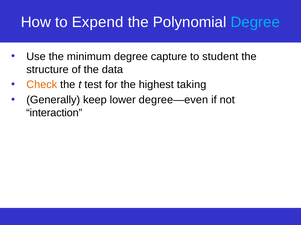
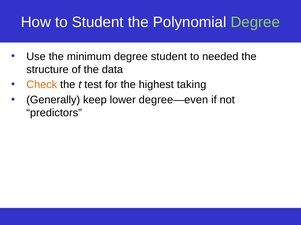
to Expend: Expend -> Student (98, 22)
Degree colour: light blue -> light green (255, 22)
degree capture: capture -> student (169, 57)
student: student -> needed (220, 57)
interaction: interaction -> predictors (54, 113)
